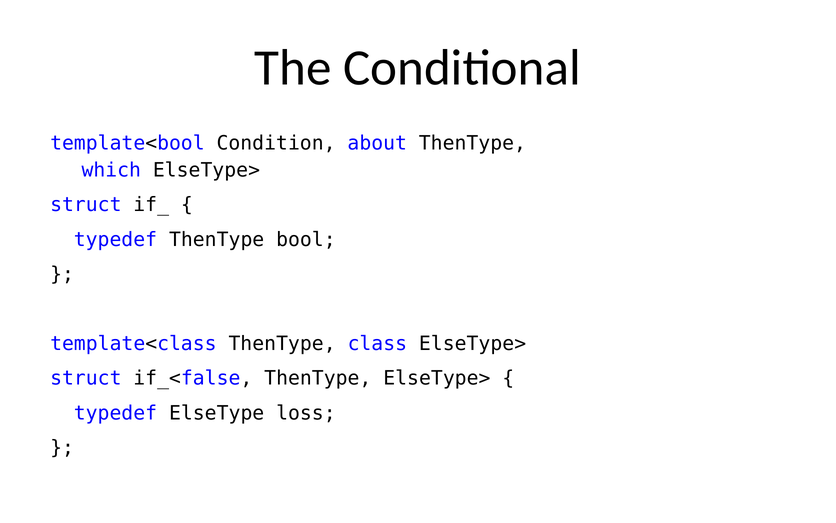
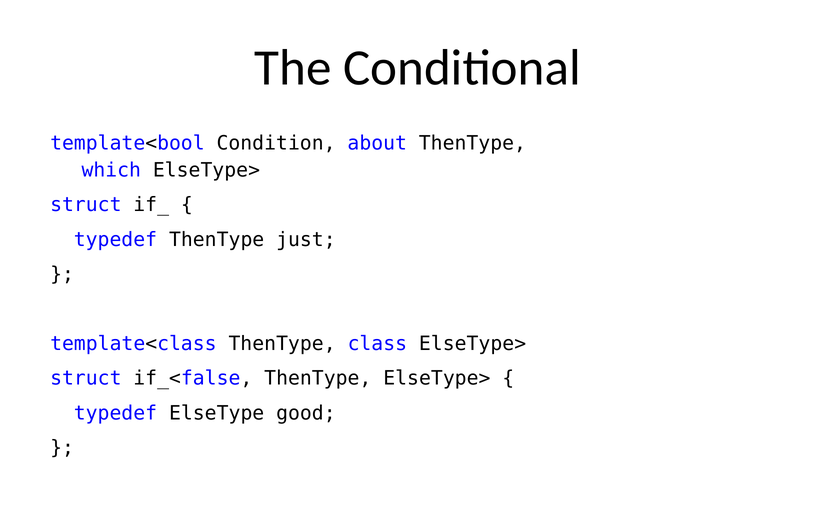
bool: bool -> just (306, 239)
loss: loss -> good (306, 413)
